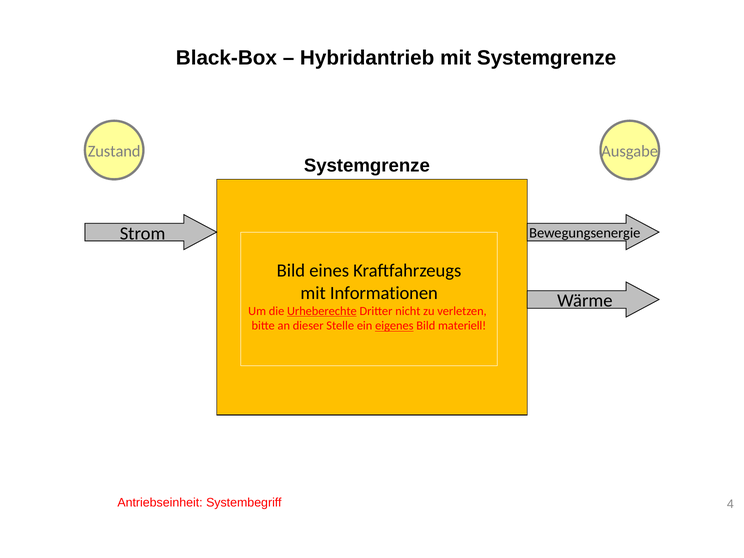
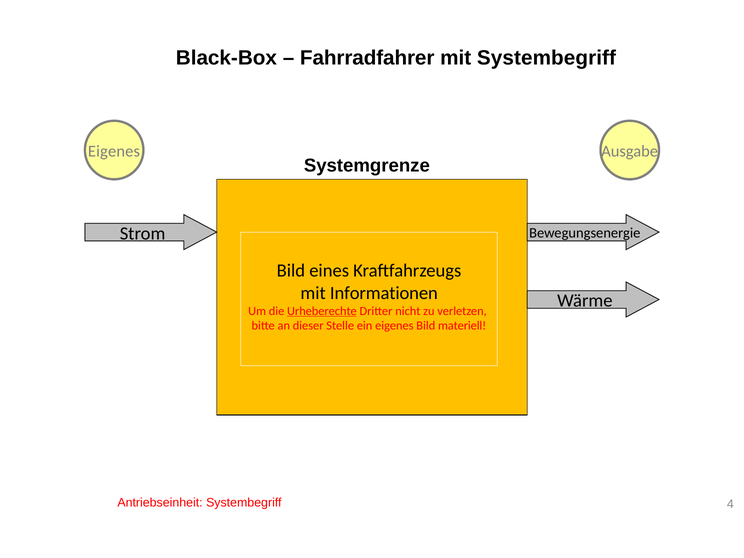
Hybridantrieb: Hybridantrieb -> Fahrradfahrer (367, 58)
mit Systemgrenze: Systemgrenze -> Systembegriff (546, 58)
Zustand: Zustand -> Eigenes (114, 151)
eigenes underline: present -> none (394, 326)
